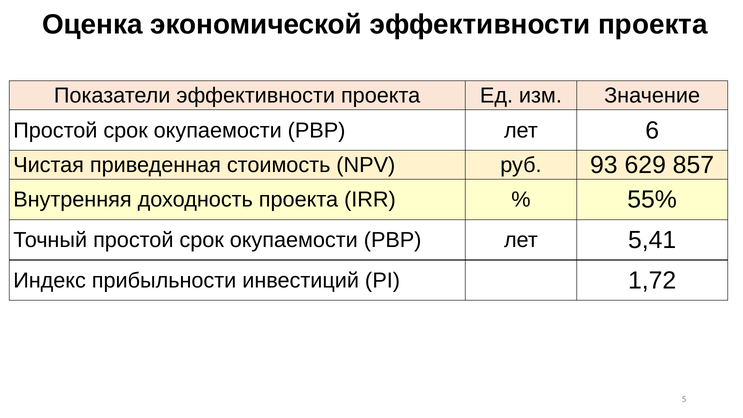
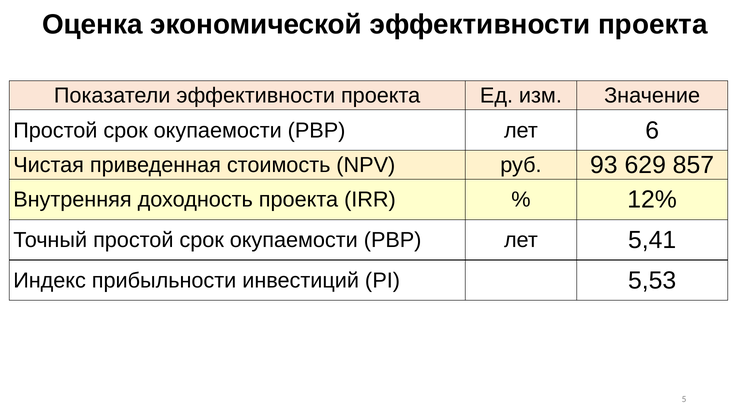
55%: 55% -> 12% (652, 200)
1,72: 1,72 -> 5,53 (652, 281)
